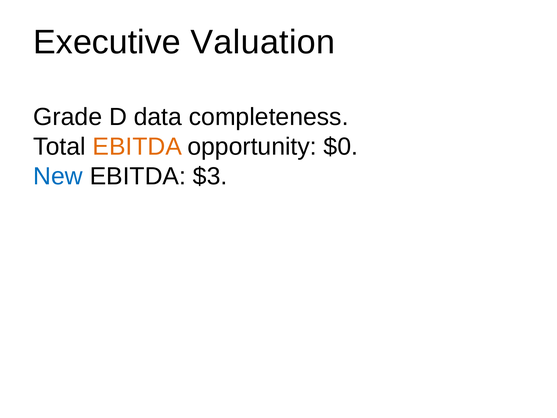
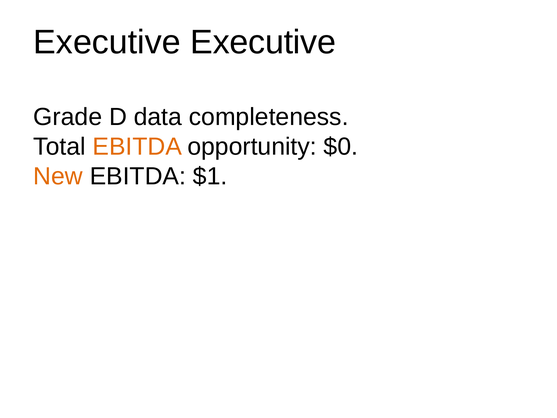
Executive Valuation: Valuation -> Executive (263, 42)
New colour: blue -> orange (58, 176)
$3: $3 -> $1 (210, 176)
